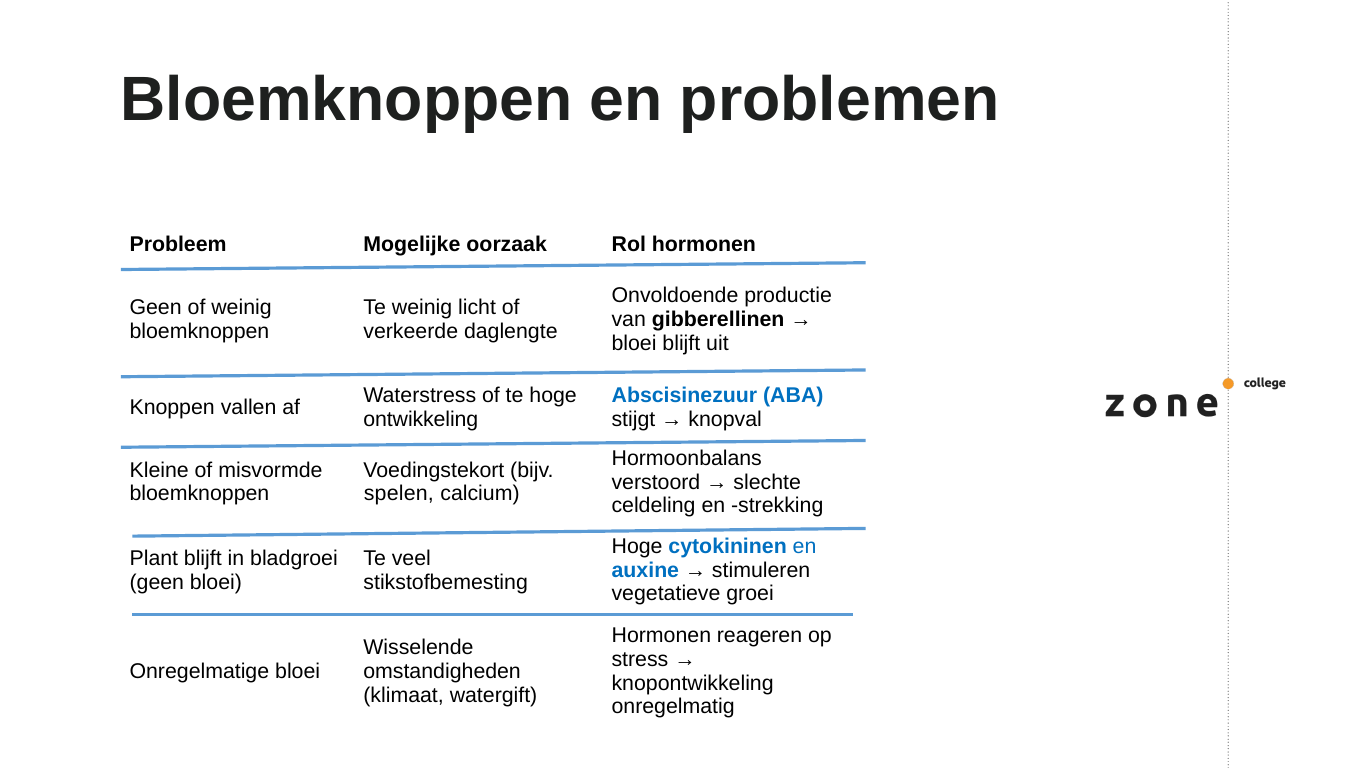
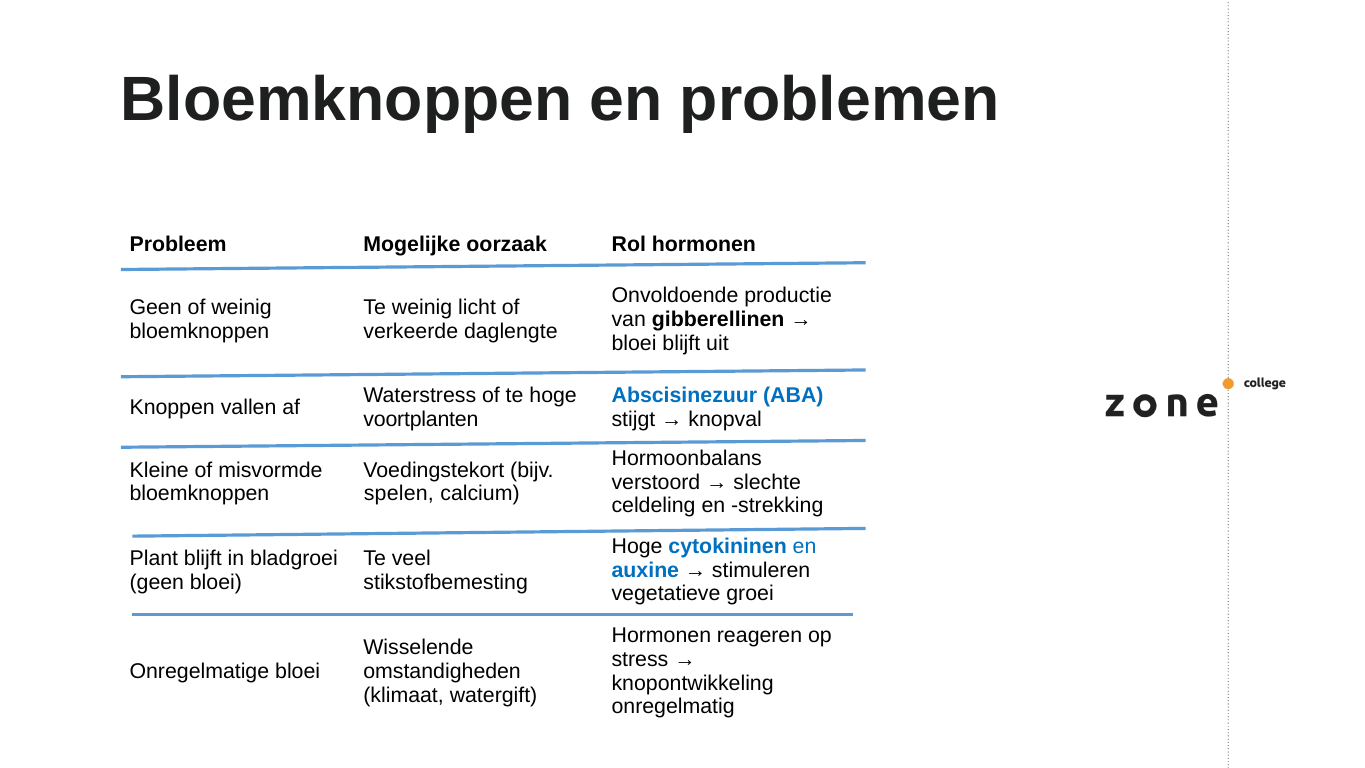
ontwikkeling: ontwikkeling -> voortplanten (421, 419)
